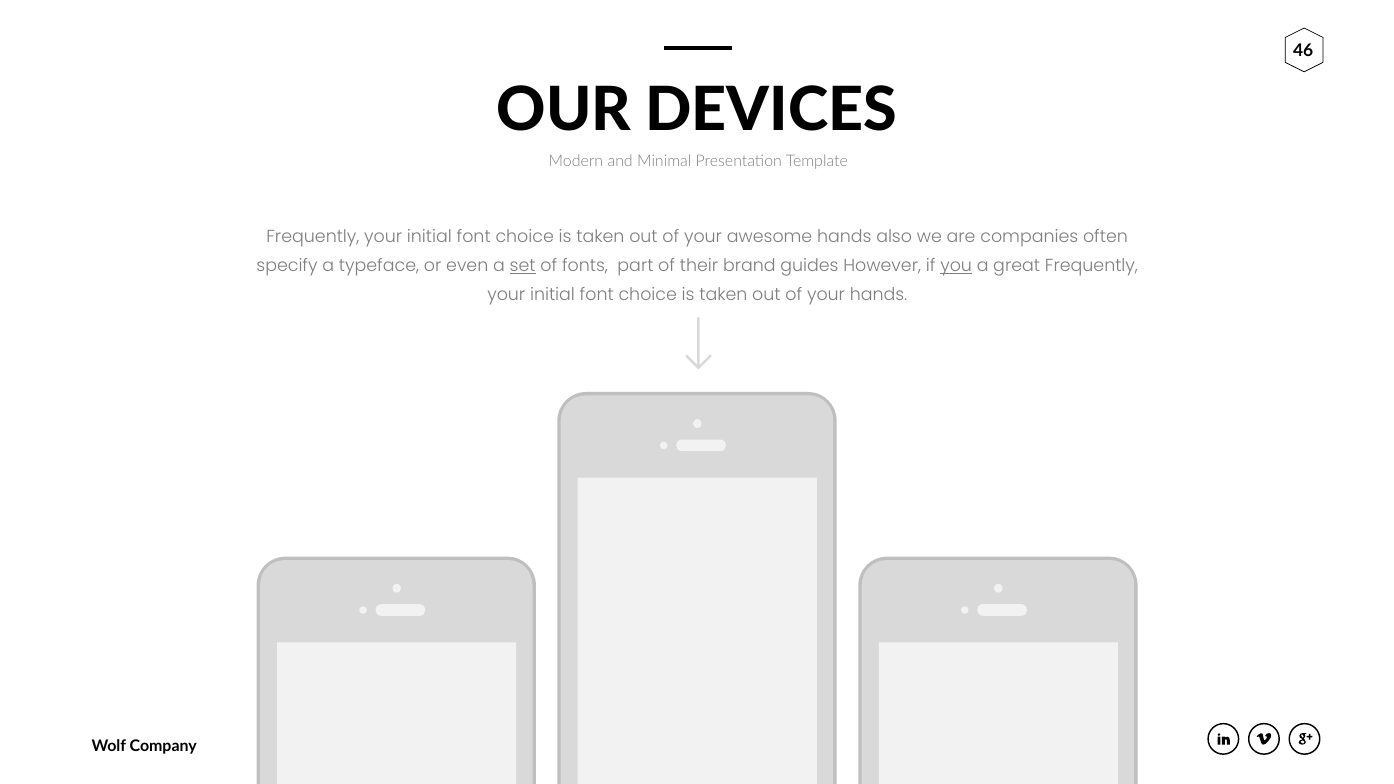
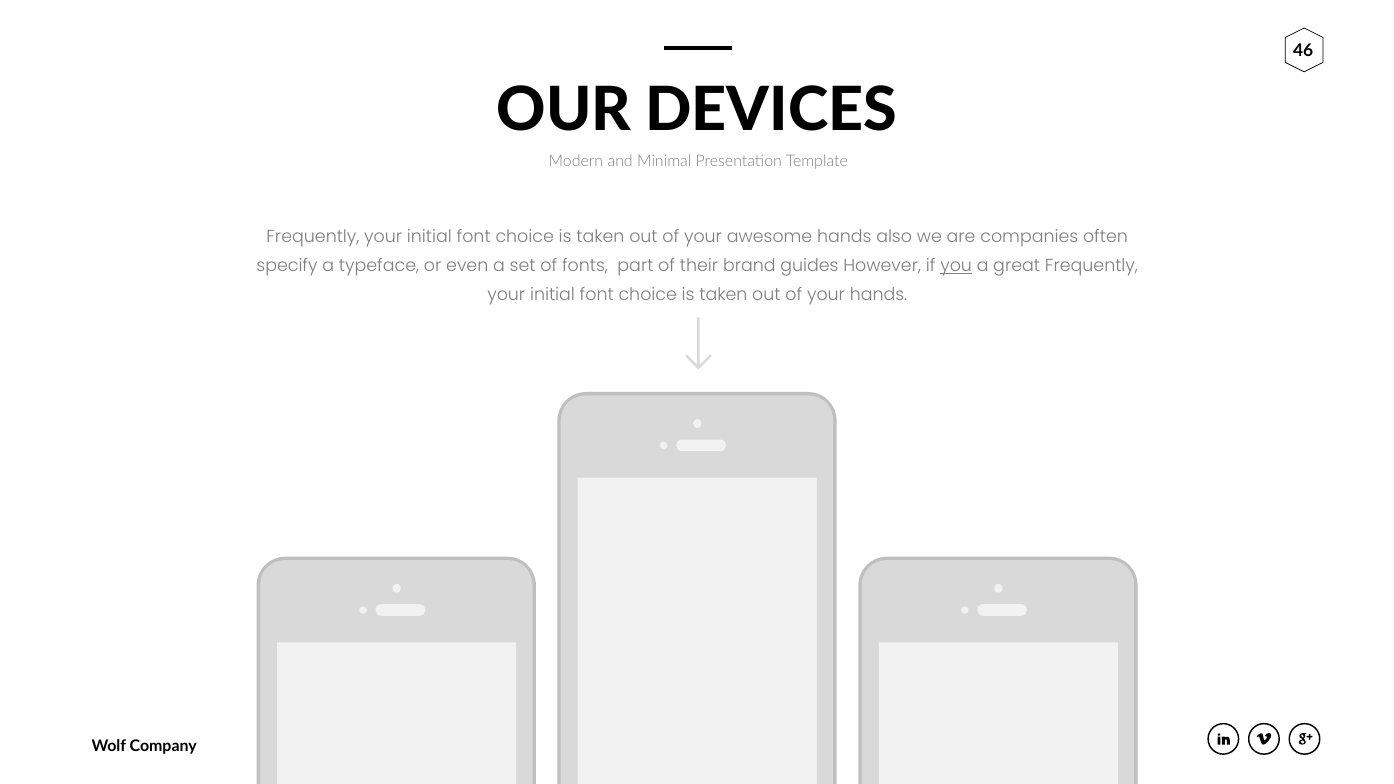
set underline: present -> none (523, 266)
